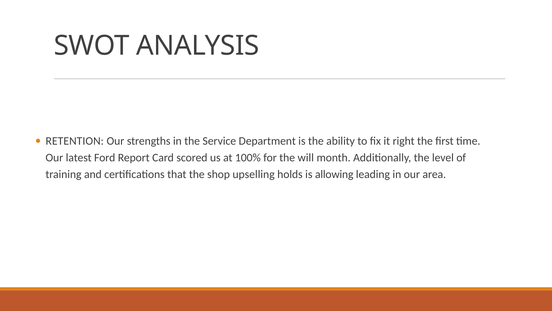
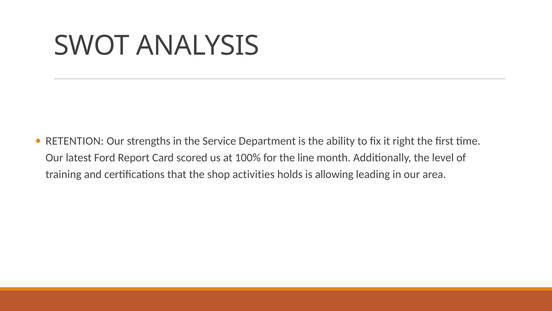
will: will -> line (306, 157)
upselling: upselling -> activities (254, 174)
